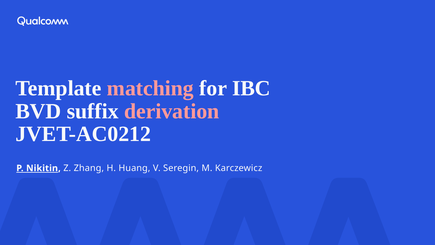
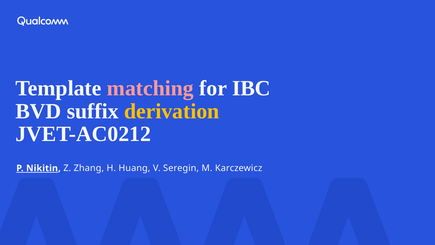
derivation colour: pink -> yellow (172, 111)
